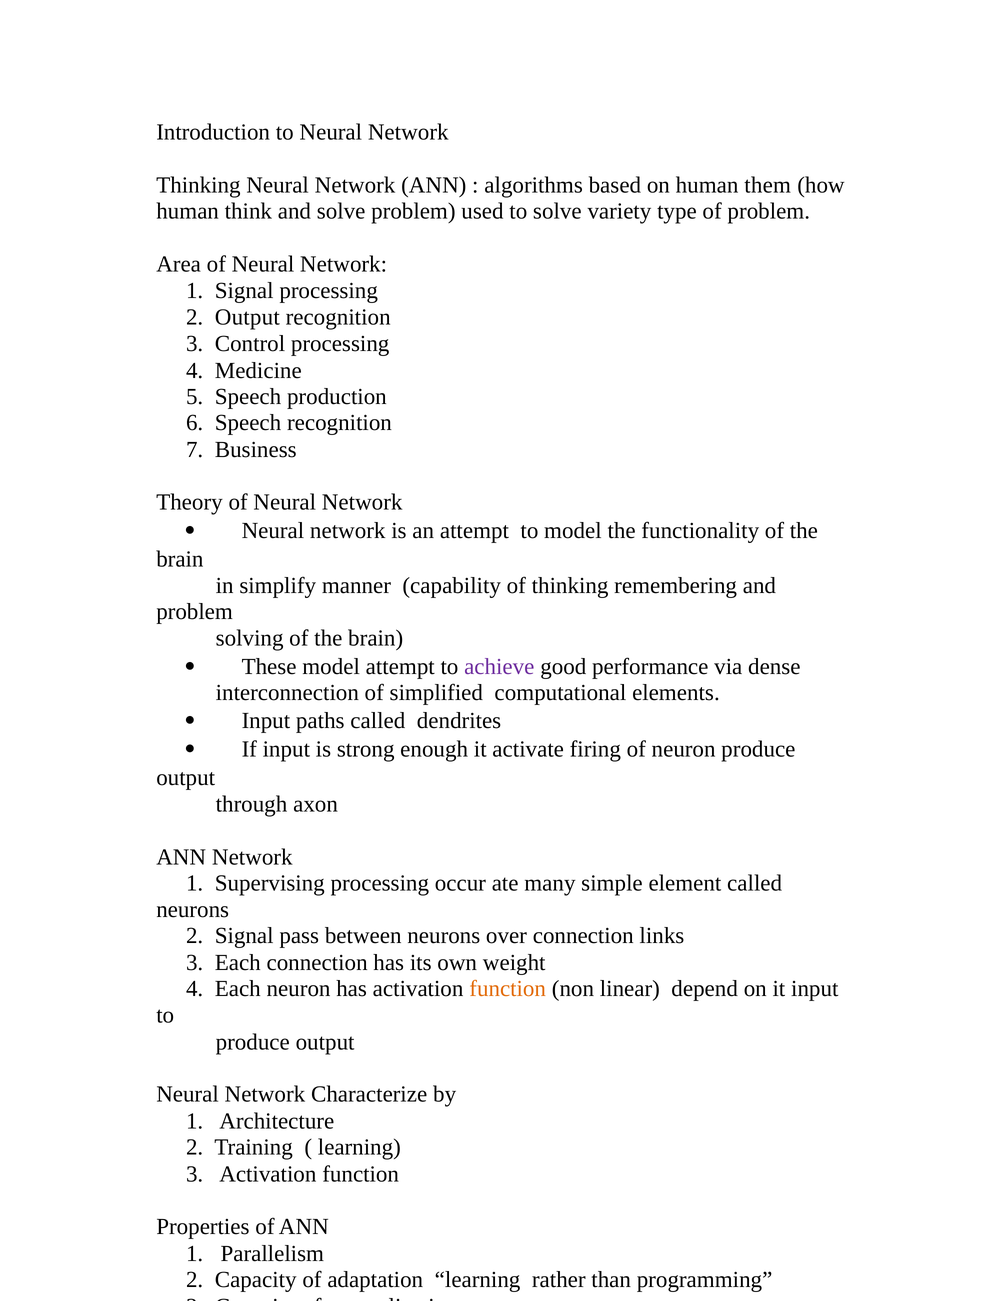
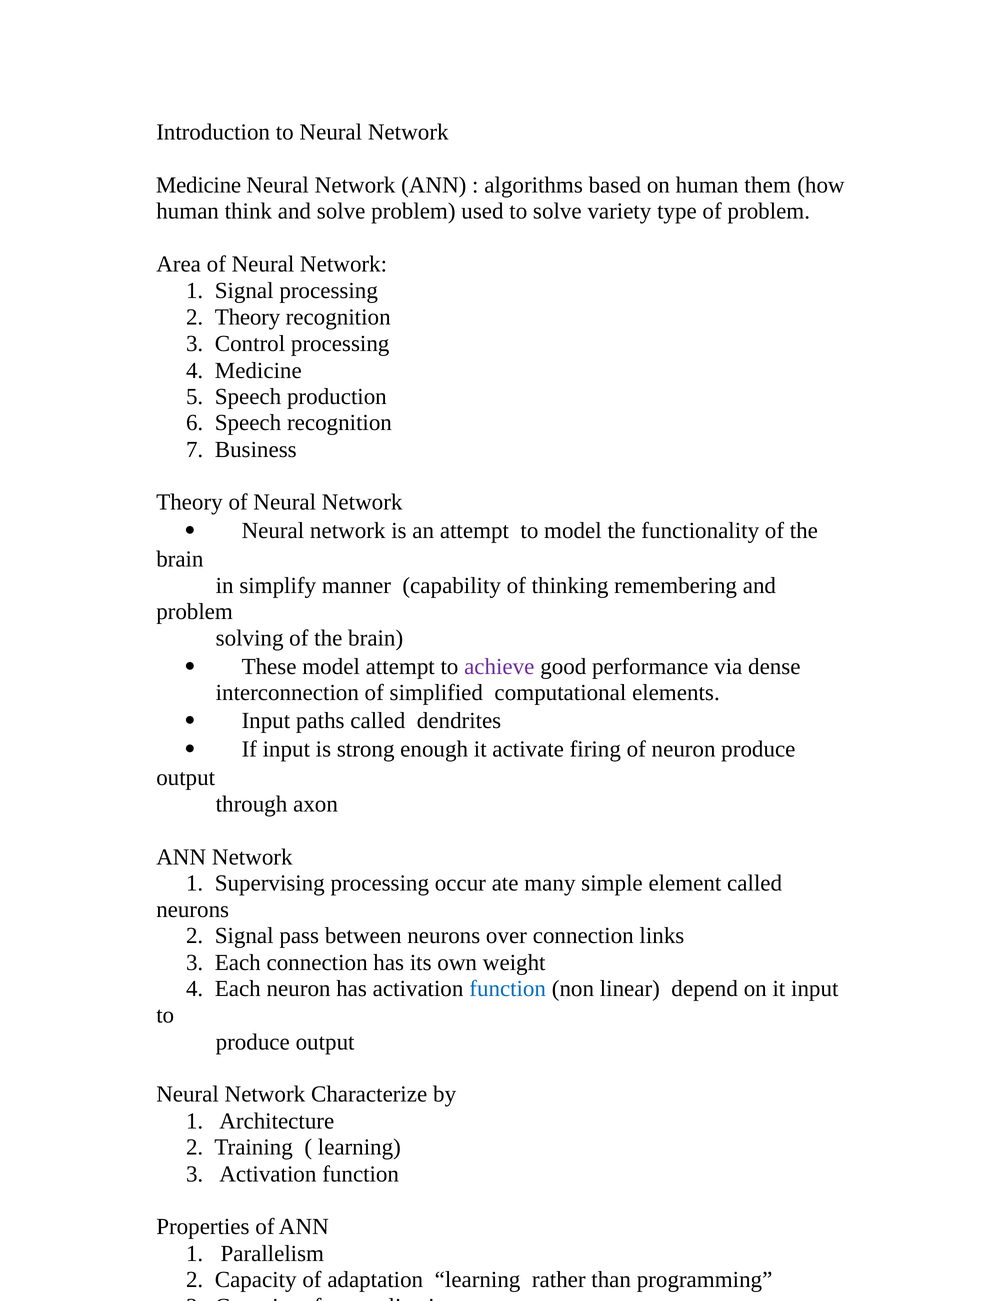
Thinking: Thinking -> Medicine (199, 185)
2 Output: Output -> Theory (247, 318)
function colour: orange -> blue (508, 989)
